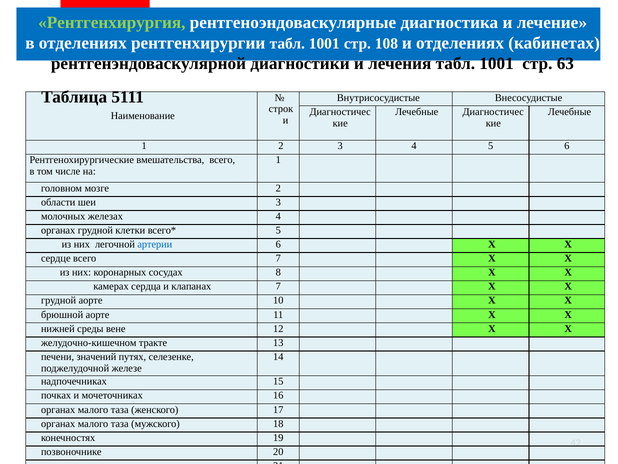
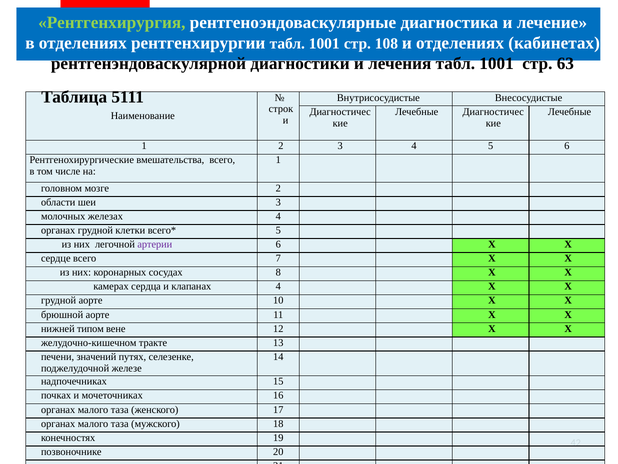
артерии colour: blue -> purple (155, 244)
клапанах 7: 7 -> 4 (278, 286)
среды: среды -> типом (90, 328)
